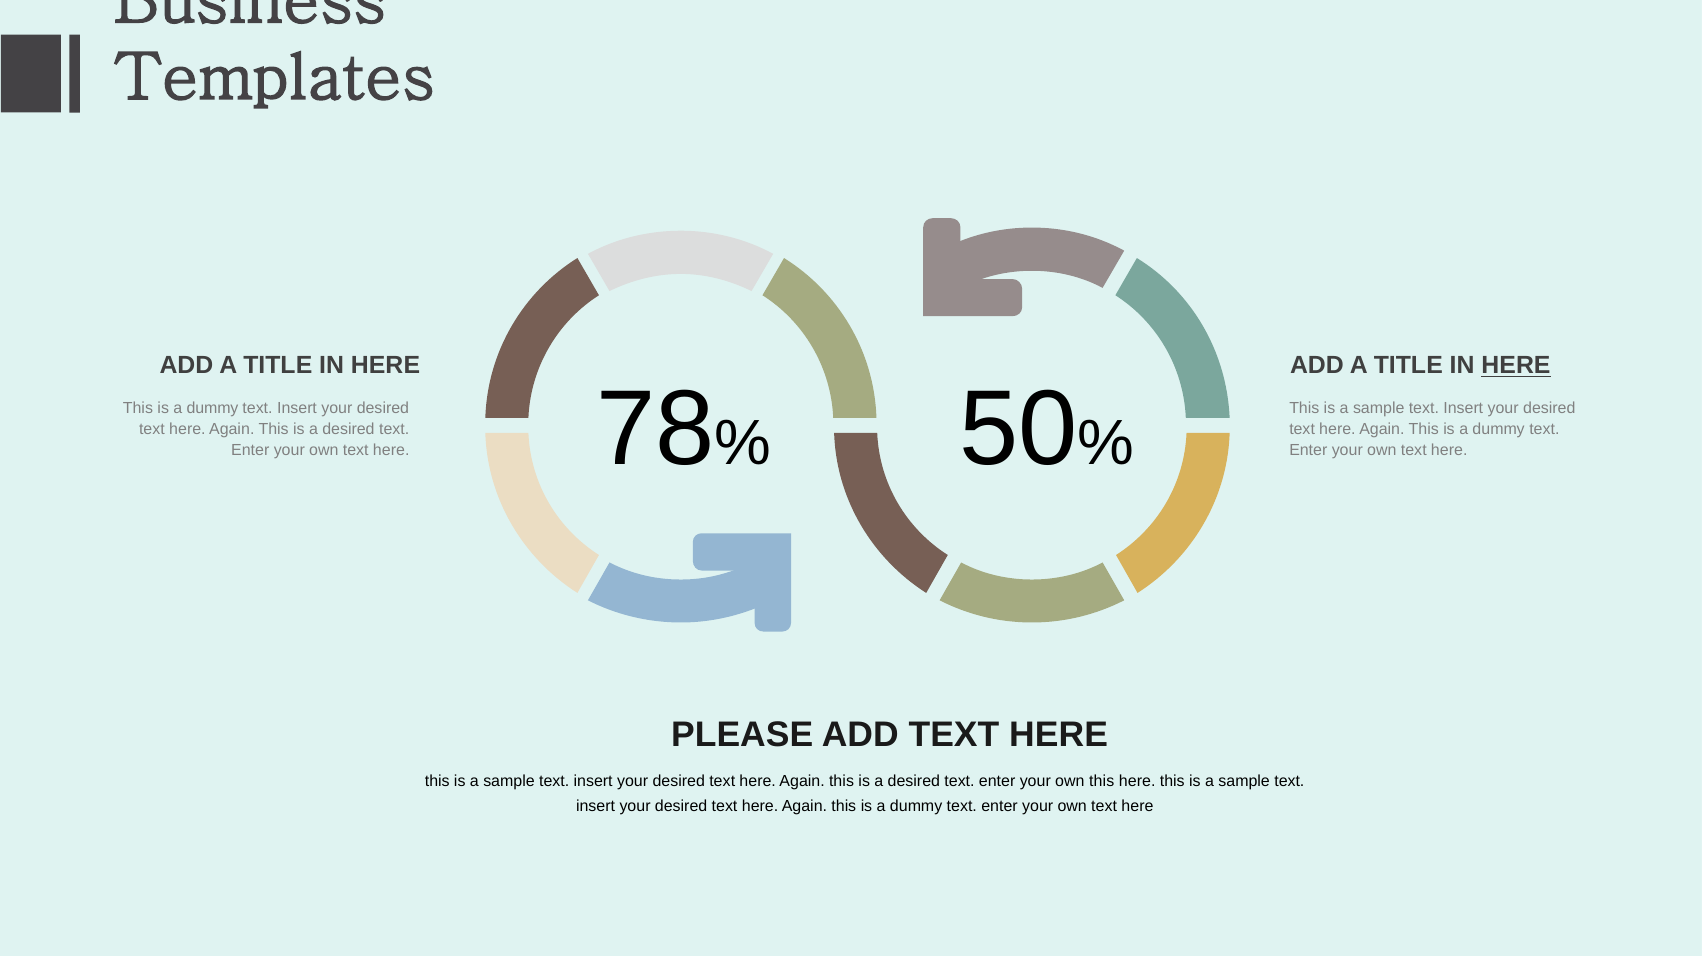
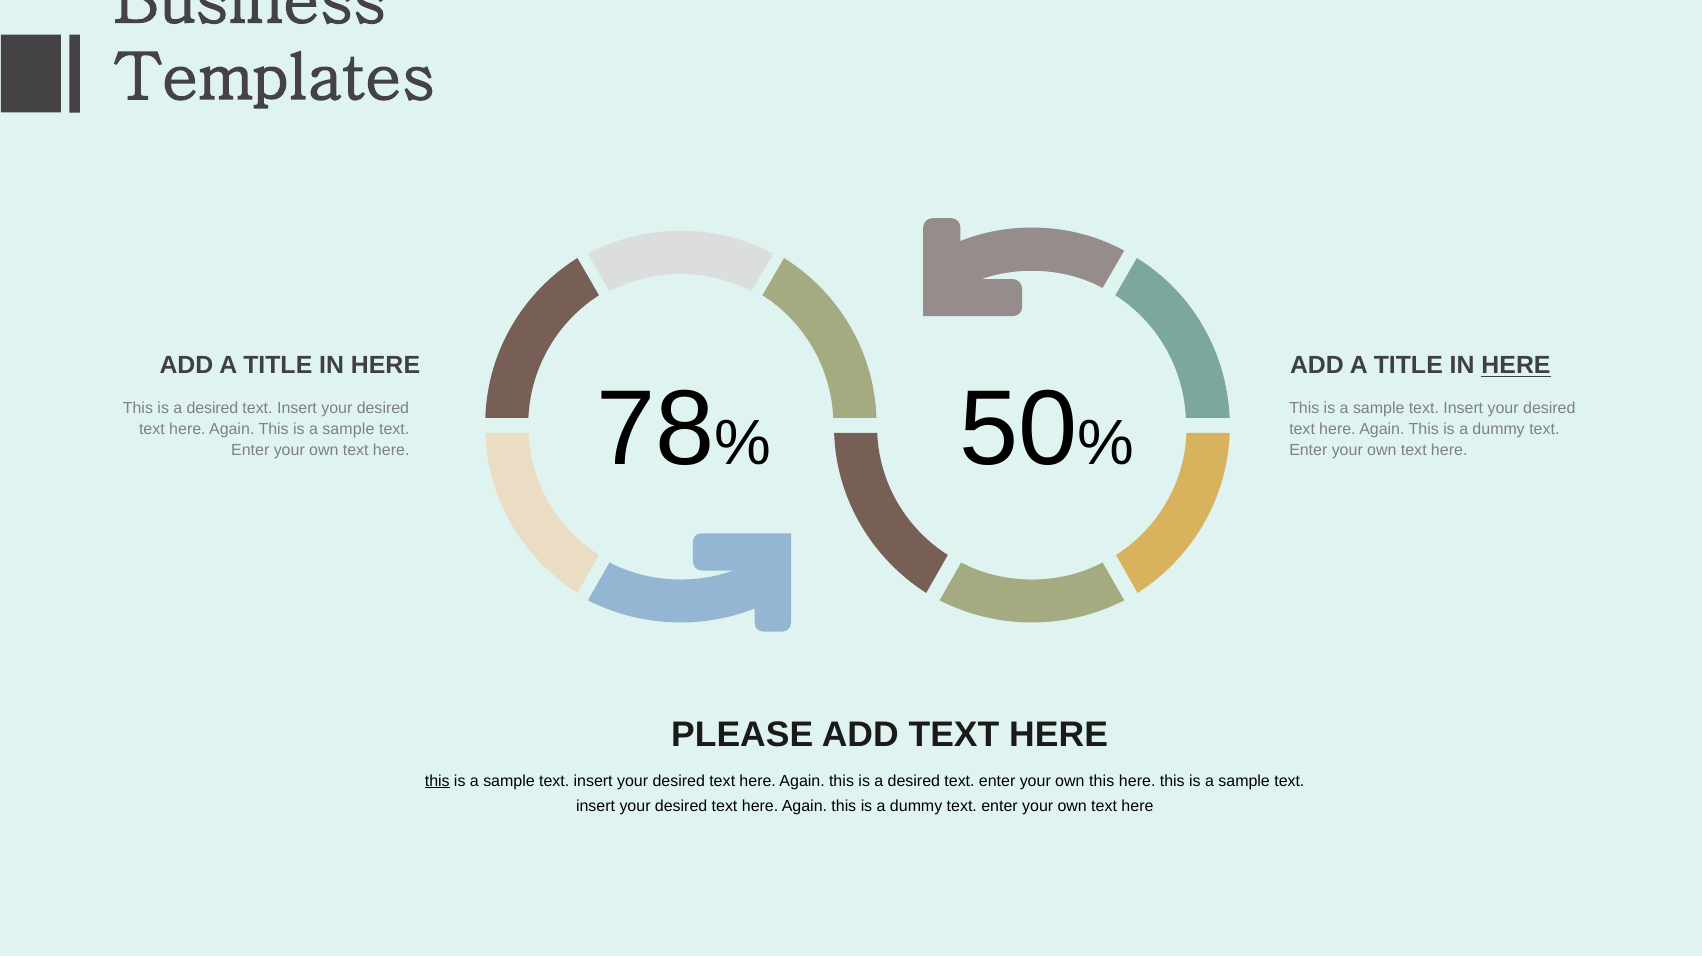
dummy: dummy -> desired (213, 408)
desired: desired -> sample (348, 429)
this underline: none -> present (437, 780)
